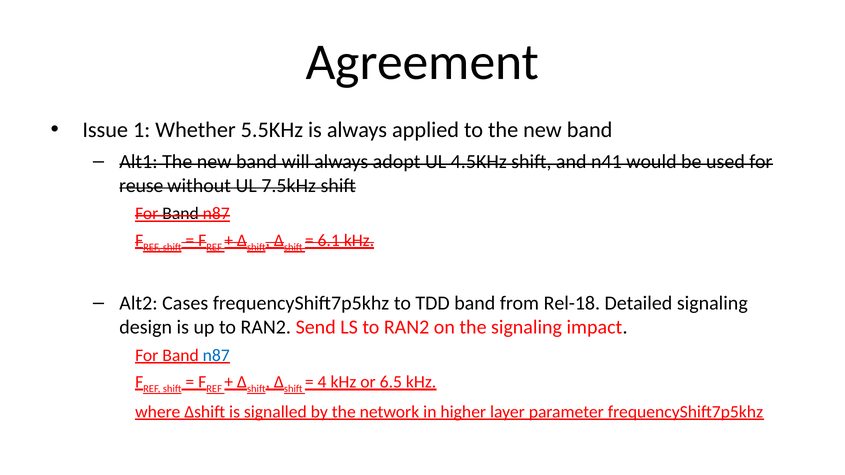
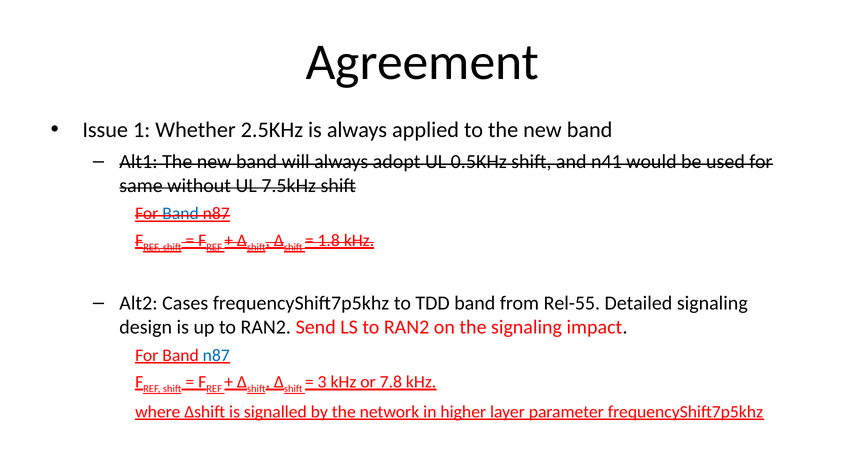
5.5KHz: 5.5KHz -> 2.5KHz (272, 130)
4.5KHz: 4.5KHz -> 0.5KHz (479, 162)
reuse: reuse -> same (141, 186)
Band colour: black -> blue (181, 214)
6.1: 6.1 -> 1.8 (329, 241)
Rel-18: Rel-18 -> Rel-55 (572, 304)
4: 4 -> 3 (322, 382)
6.5: 6.5 -> 7.8 (391, 382)
